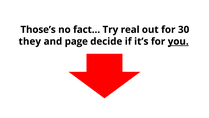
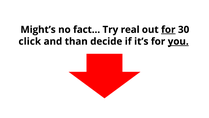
Those’s: Those’s -> Might’s (38, 30)
for underline: none -> present (168, 30)
they: they -> click (30, 41)
page: page -> than (76, 41)
